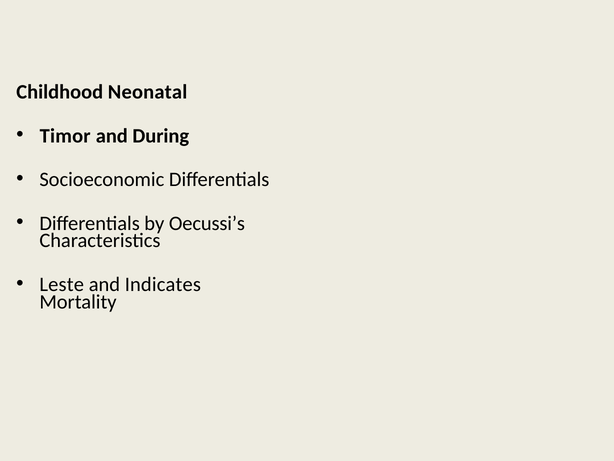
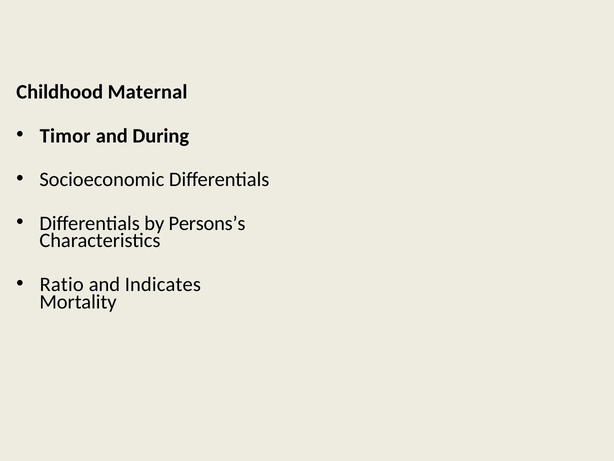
Neonatal: Neonatal -> Maternal (148, 92)
Oecussi’s: Oecussi’s -> Persons’s (207, 223)
Leste: Leste -> Ratio (62, 284)
